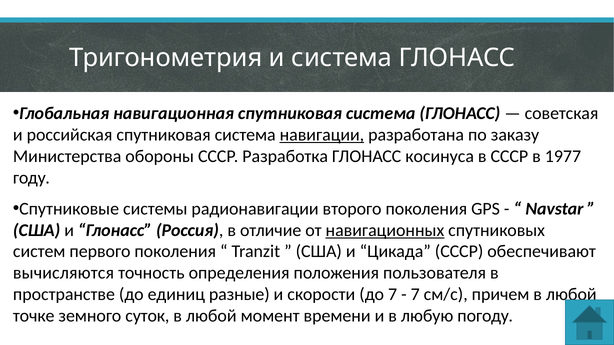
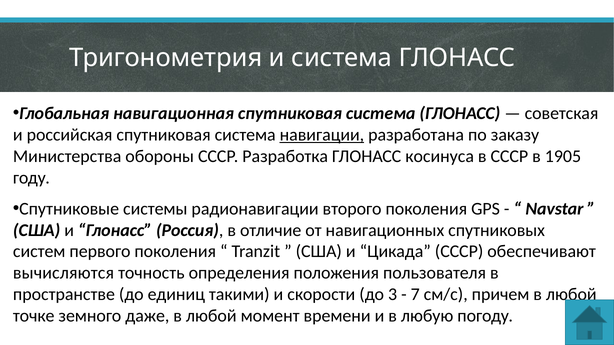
1977: 1977 -> 1905 (563, 156)
навигационных underline: present -> none (385, 230)
разные: разные -> такими (239, 295)
до 7: 7 -> 3 (393, 295)
суток: суток -> даже (147, 316)
